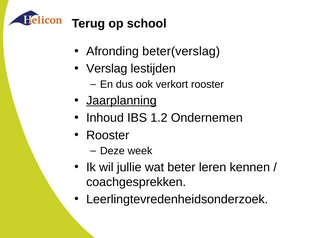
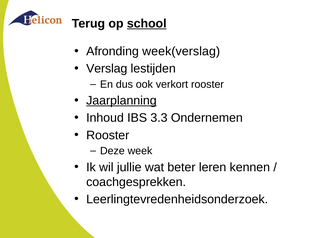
school underline: none -> present (147, 24)
beter(verslag: beter(verslag -> week(verslag (181, 51)
1.2: 1.2 -> 3.3 (159, 118)
